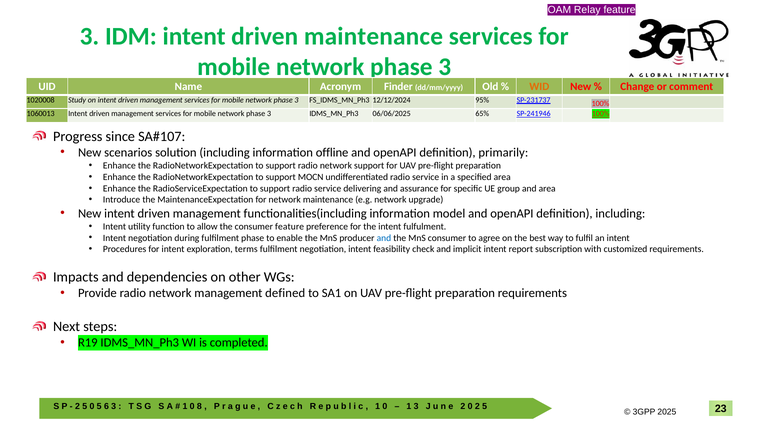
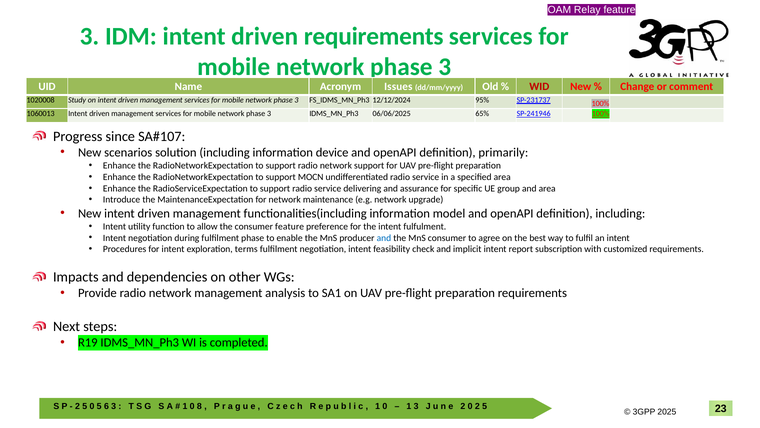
driven maintenance: maintenance -> requirements (374, 36)
Finder: Finder -> Issues (398, 87)
WID colour: orange -> red (539, 87)
offline: offline -> device (332, 152)
defined: defined -> analysis (285, 293)
